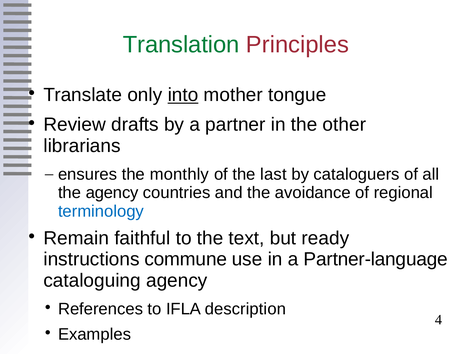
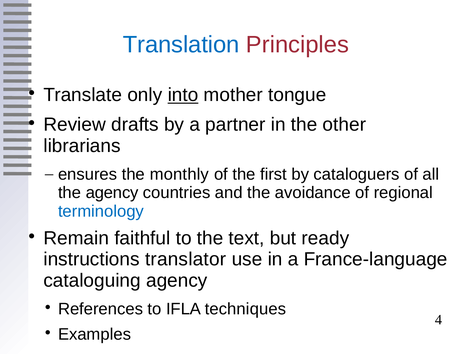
Translation colour: green -> blue (181, 45)
last: last -> first (274, 174)
commune: commune -> translator (186, 259)
Partner-language: Partner-language -> France-language (376, 259)
description: description -> techniques (245, 309)
